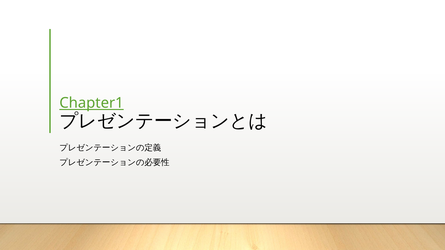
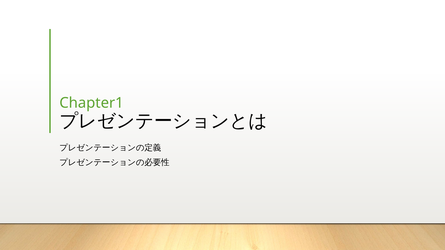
Chapter1 underline: present -> none (92, 103)
